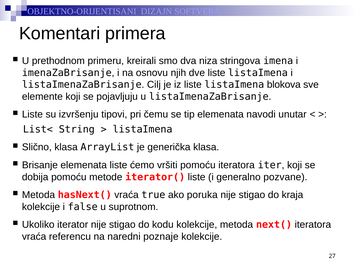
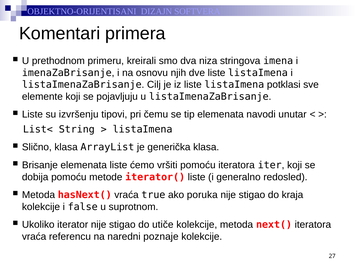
blokova: blokova -> potklasi (284, 85)
pozvane: pozvane -> redosled (285, 177)
kodu: kodu -> utiče (163, 224)
